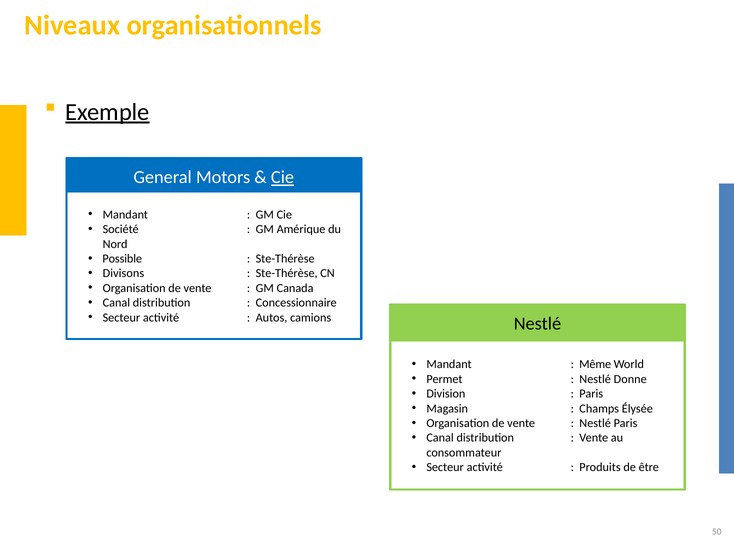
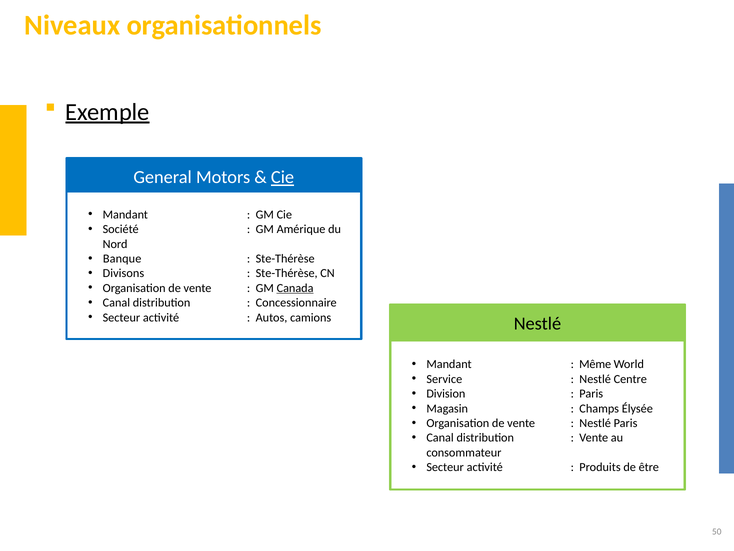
Possible: Possible -> Banque (122, 258)
Canada underline: none -> present (295, 288)
Permet: Permet -> Service (444, 379)
Donne: Donne -> Centre (630, 379)
